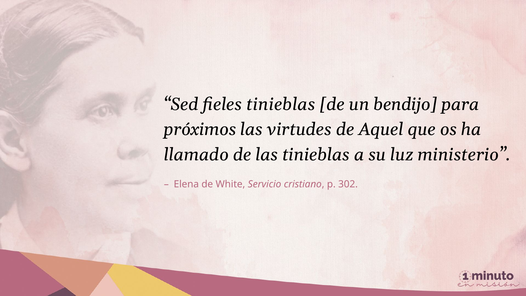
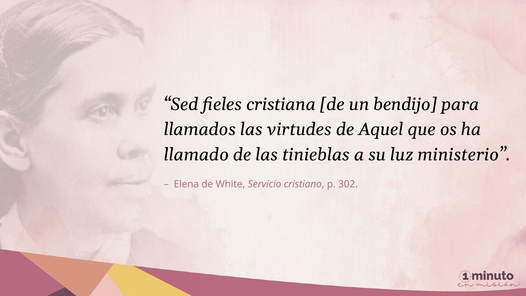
fieles tinieblas: tinieblas -> cristiana (281, 104)
próximos: próximos -> llamados (200, 129)
